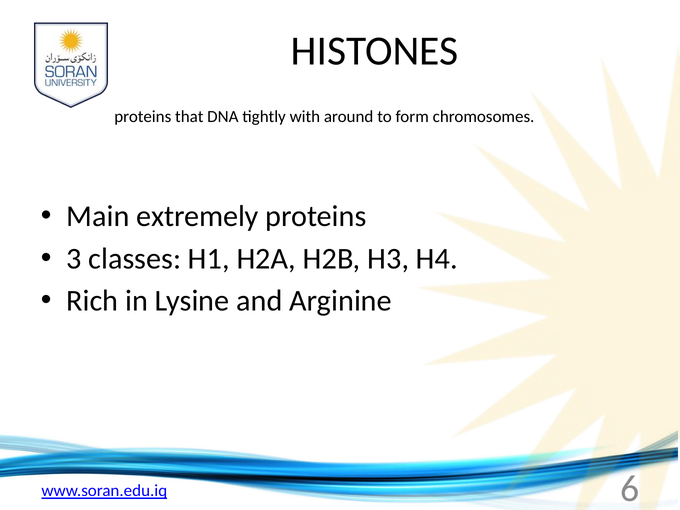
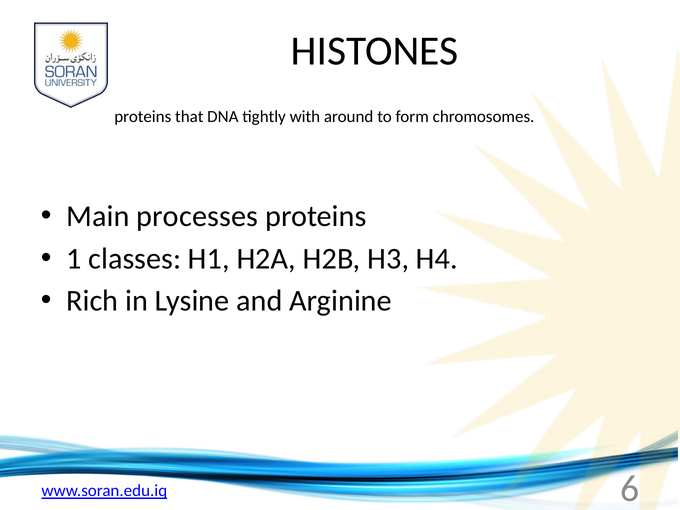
extremely: extremely -> processes (197, 216)
3: 3 -> 1 (74, 259)
